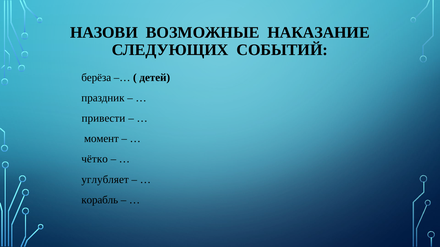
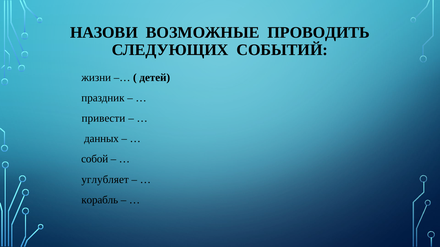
НАКАЗАНИЕ: НАКАЗАНИЕ -> ПРОВОДИТЬ (319, 33)
берёза: берёза -> жизни (96, 78)
момент: момент -> данных (101, 139)
чётко: чётко -> собой (95, 159)
